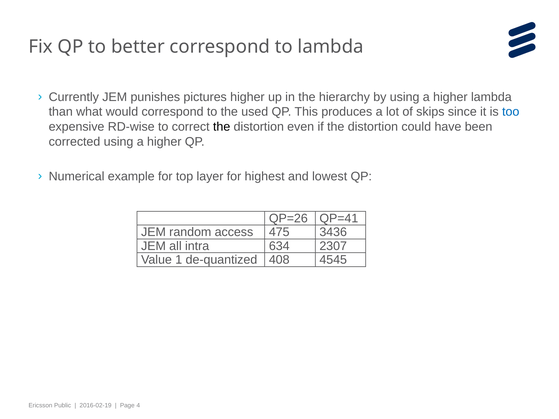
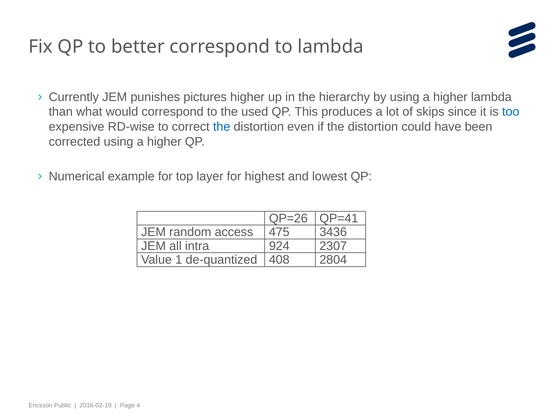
the colour: black -> blue (222, 127)
634: 634 -> 924 (279, 246)
4545: 4545 -> 2804 (333, 260)
